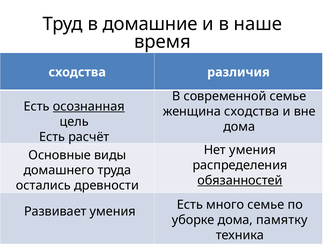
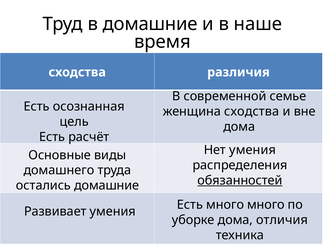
осознанная underline: present -> none (89, 106)
остались древности: древности -> домашние (107, 185)
много семье: семье -> много (266, 205)
памятку: памятку -> отличия (282, 220)
